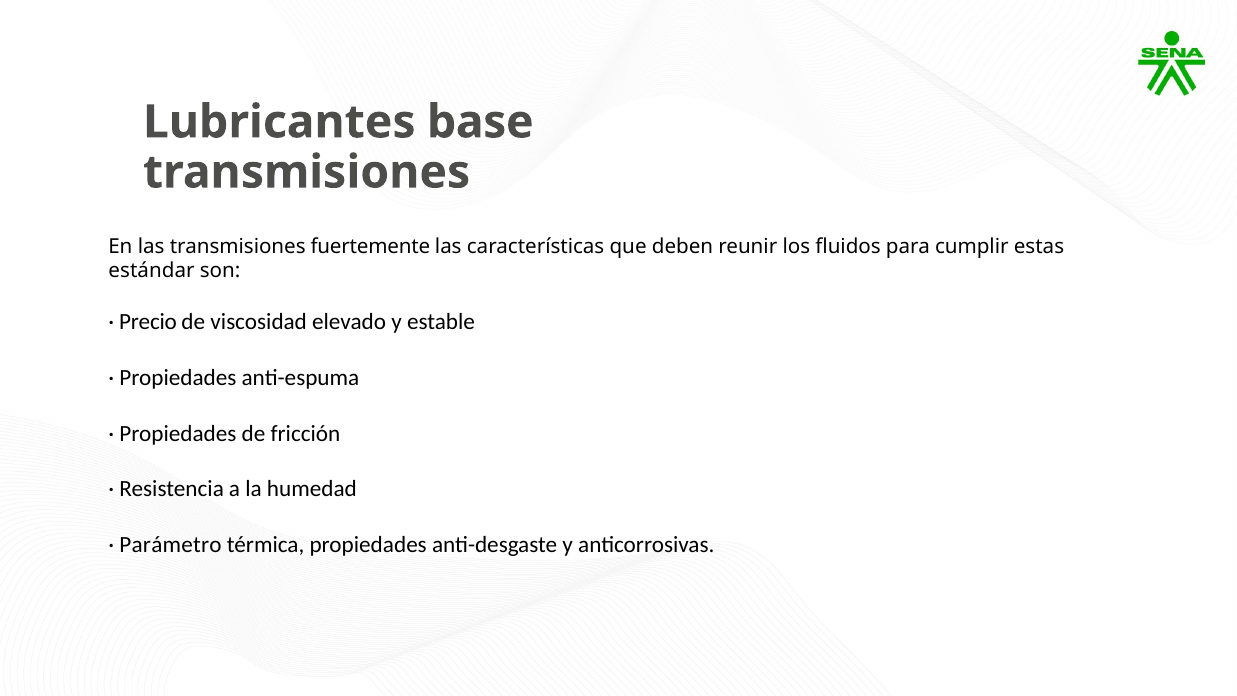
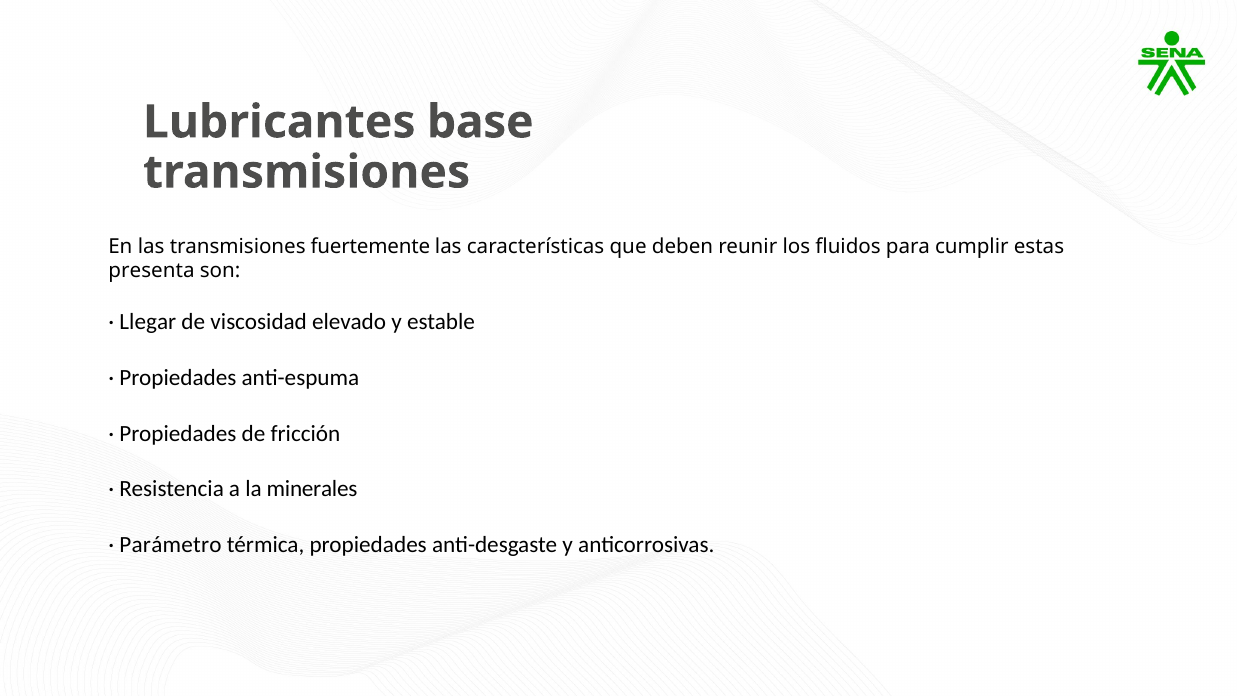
estándar: estándar -> presenta (152, 271)
Precio: Precio -> Llegar (148, 322)
humedad: humedad -> minerales (312, 489)
